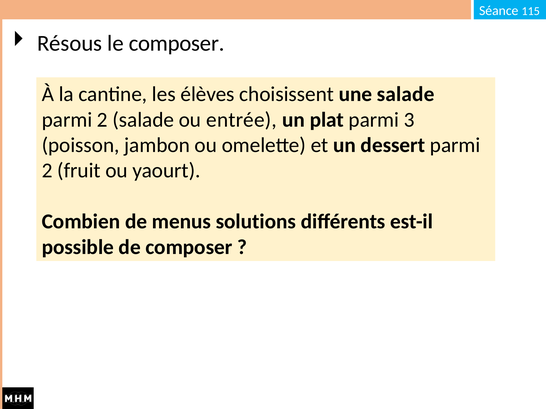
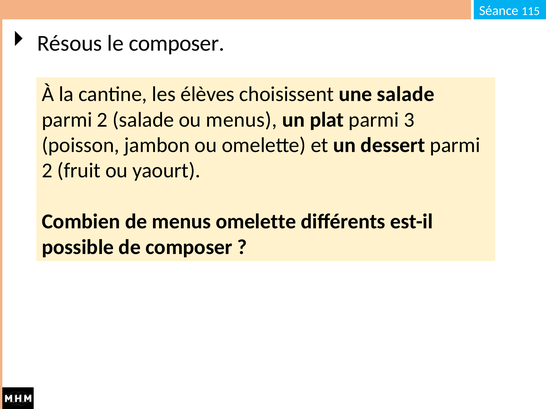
ou entrée: entrée -> menus (241, 120)
menus solutions: solutions -> omelette (256, 222)
